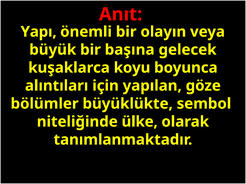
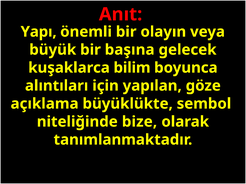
koyu: koyu -> bilim (132, 68)
bölümler: bölümler -> açıklama (45, 104)
ülke: ülke -> bize (139, 122)
